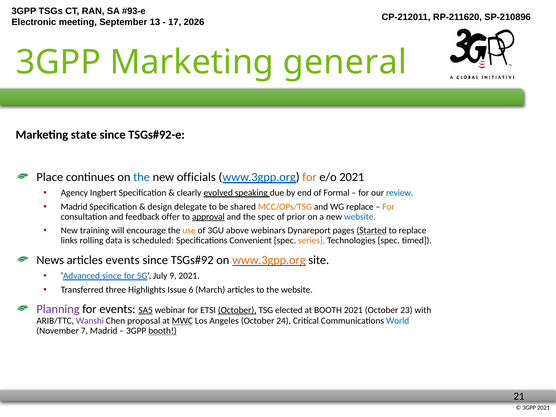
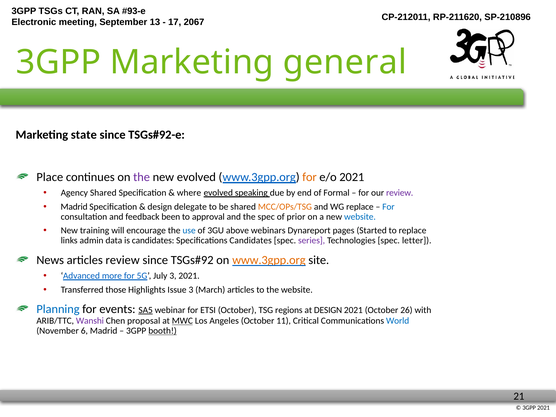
2026: 2026 -> 2067 (194, 22)
the colour: blue -> purple (142, 177)
new officials: officials -> evolved (196, 177)
Agency Ingbert: Ingbert -> Shared (103, 193)
clearly: clearly -> where (189, 193)
review colour: blue -> purple (400, 193)
For colour: orange -> blue (388, 207)
offer: offer -> been (171, 217)
approval underline: present -> none (208, 217)
use colour: orange -> blue (189, 231)
Started underline: present -> none (372, 231)
rolling: rolling -> admin (92, 241)
is scheduled: scheduled -> candidates (153, 241)
Specifications Convenient: Convenient -> Candidates (251, 241)
series colour: orange -> purple (312, 241)
timed: timed -> letter (417, 241)
articles events: events -> review (123, 260)
Advanced since: since -> more (112, 276)
July 9: 9 -> 3 (173, 276)
three: three -> those (116, 290)
Issue 6: 6 -> 3 (191, 290)
Planning colour: purple -> blue (58, 309)
October underline: present -> none (237, 310)
elected: elected -> regions (289, 310)
at BOOTH: BOOTH -> DESIGN (328, 310)
23: 23 -> 26 (406, 310)
24: 24 -> 11 (284, 321)
7: 7 -> 6 (84, 331)
